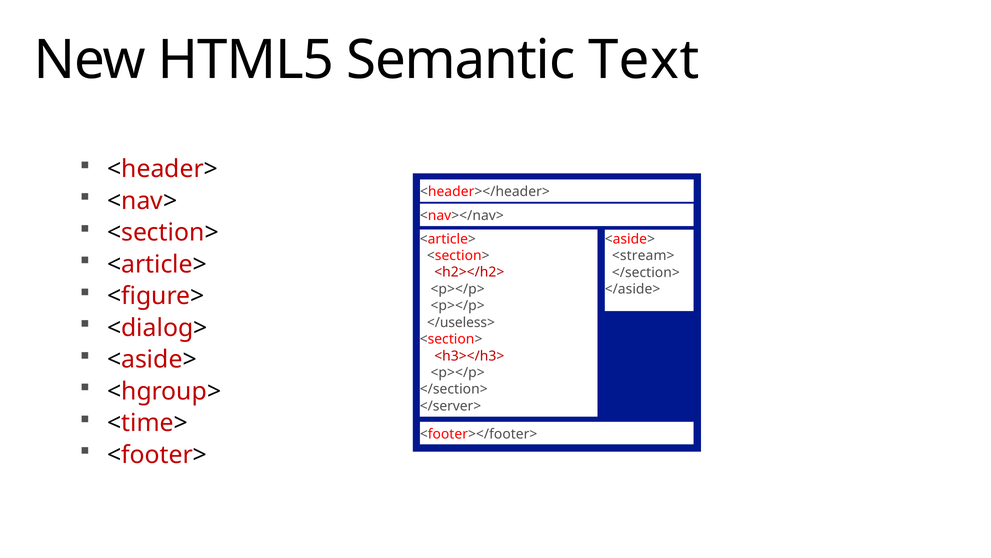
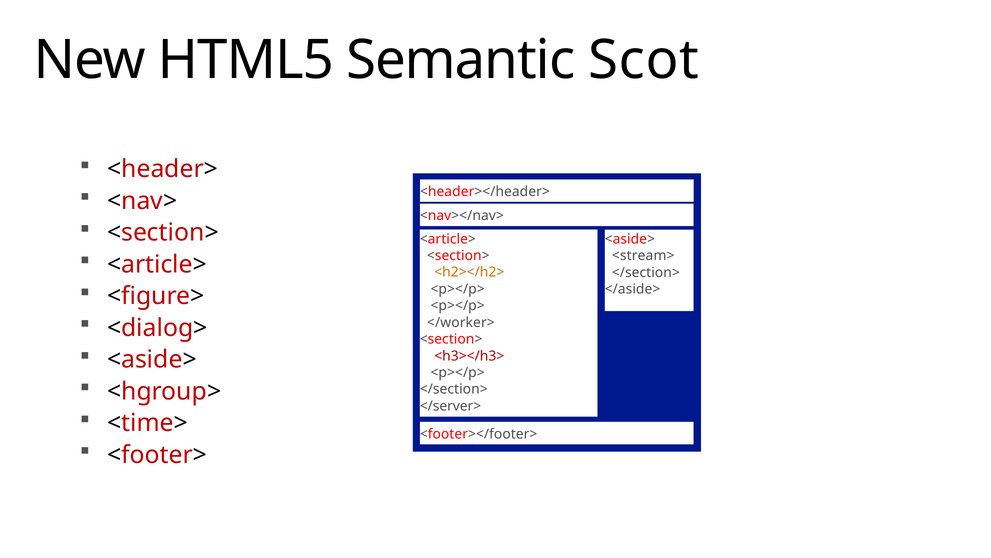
Text: Text -> Scot (644, 60)
<h2></h2> colour: red -> orange (469, 272)
</useless>: </useless> -> </worker> (461, 322)
